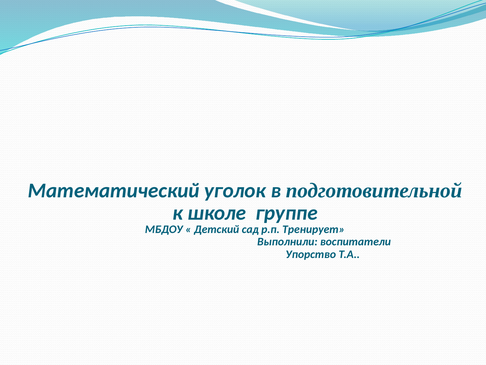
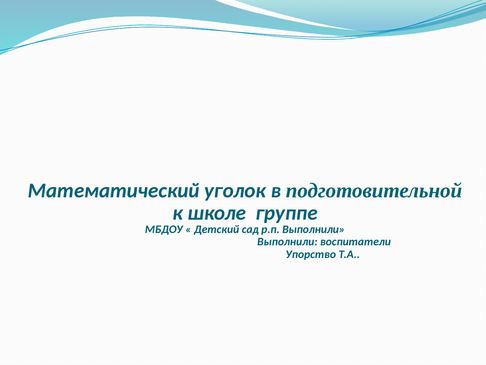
р.п Тренирует: Тренирует -> Выполнили (314, 229)
